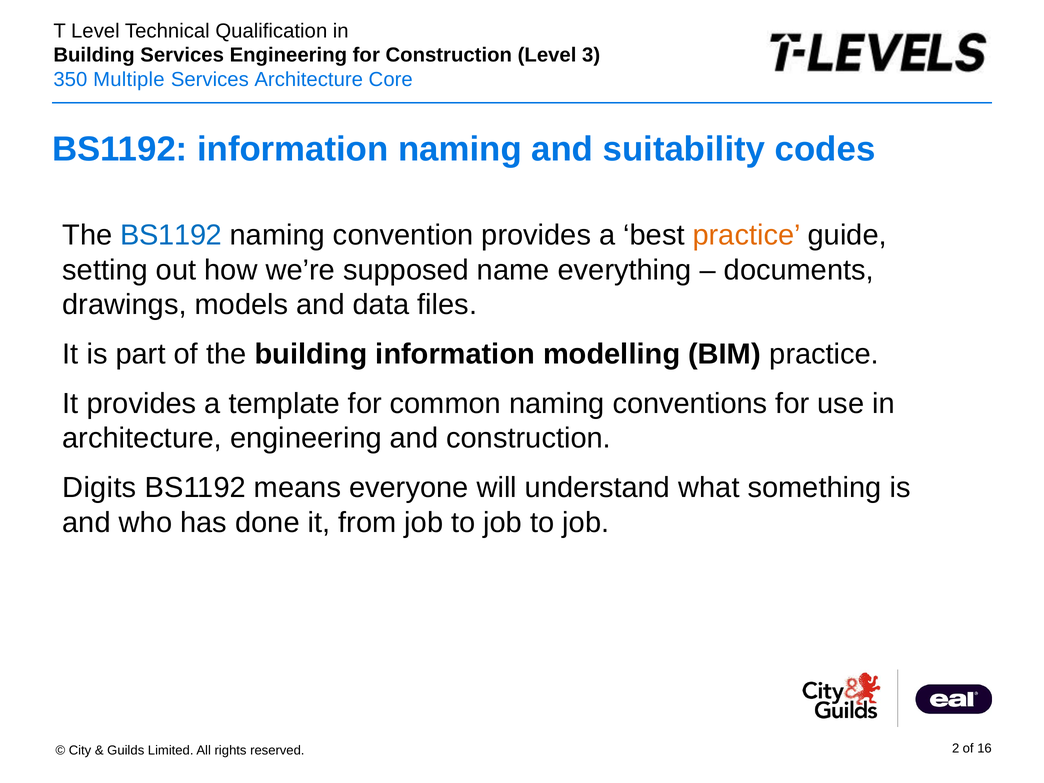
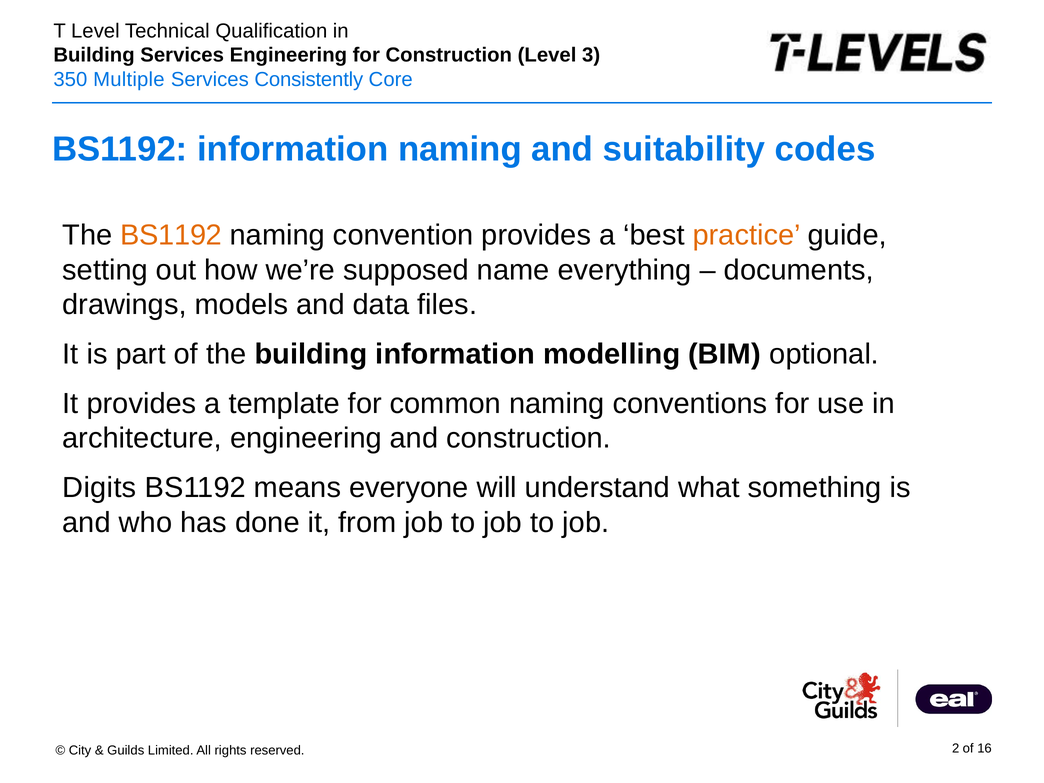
Architecture: Architecture -> Consistently (309, 80)
BS1192 colour: blue -> orange (171, 235)
BIM practice: practice -> optional (824, 354)
